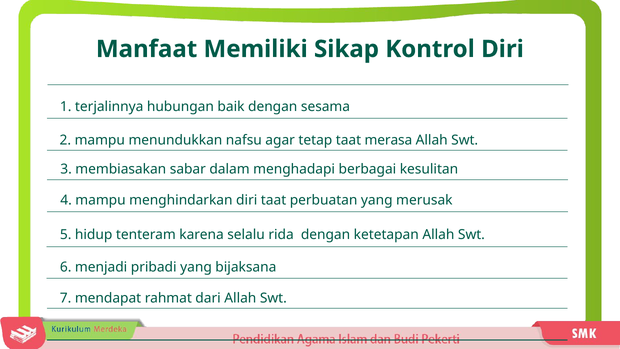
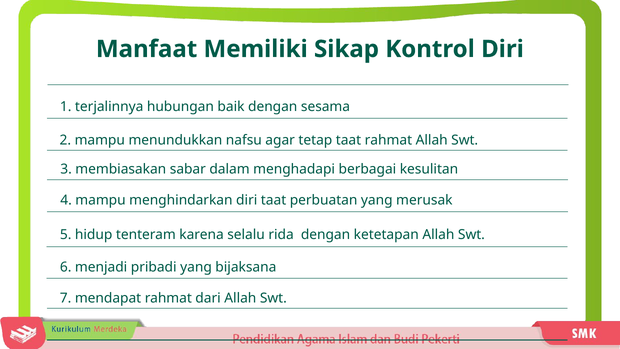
taat merasa: merasa -> rahmat (388, 140)
